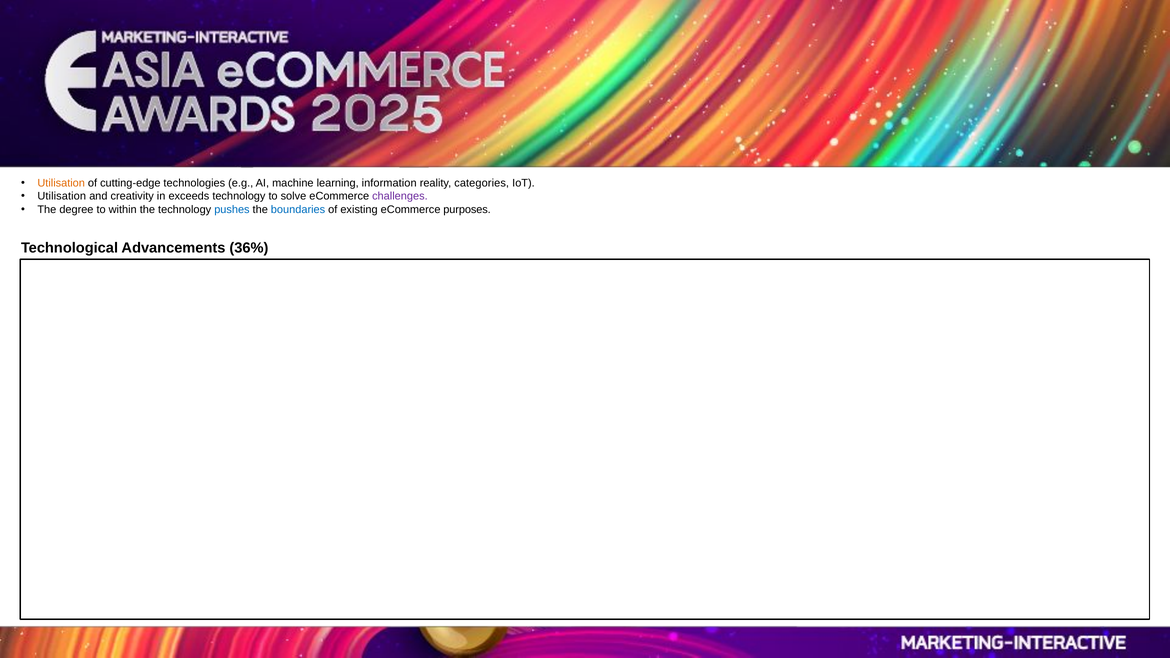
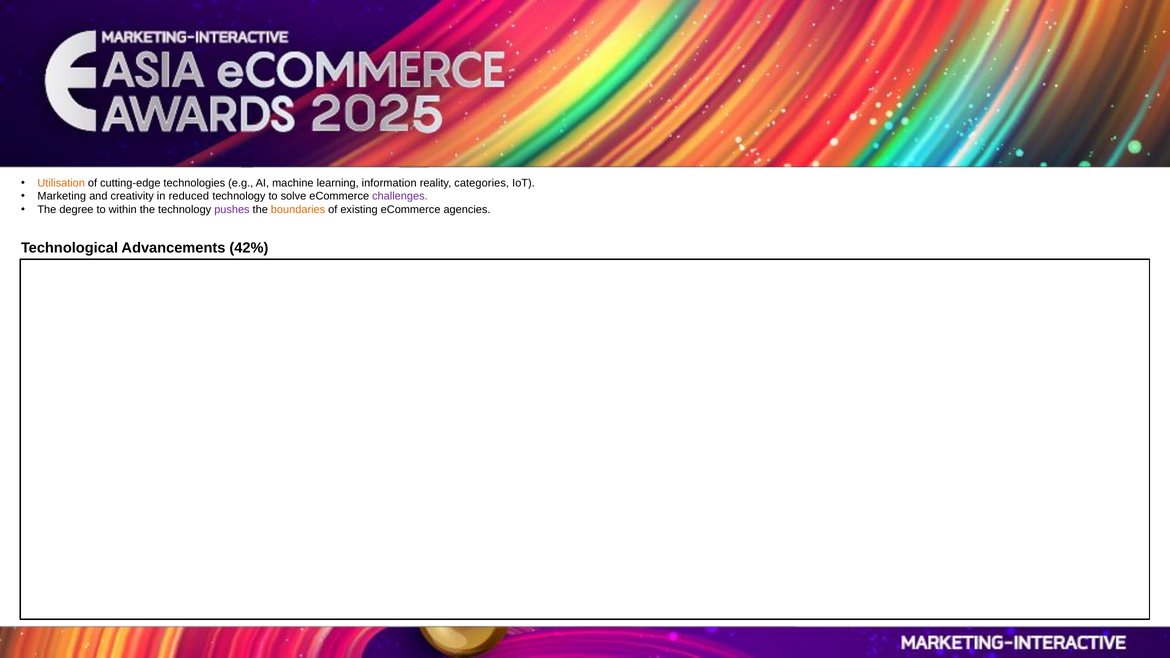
Utilisation: Utilisation -> Marketing (62, 196)
exceeds: exceeds -> reduced (189, 196)
pushes colour: blue -> purple (232, 210)
boundaries colour: blue -> orange (298, 210)
purposes: purposes -> agencies (467, 210)
36%: 36% -> 42% (249, 248)
